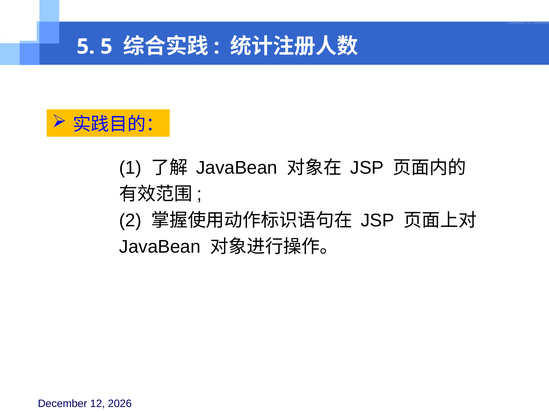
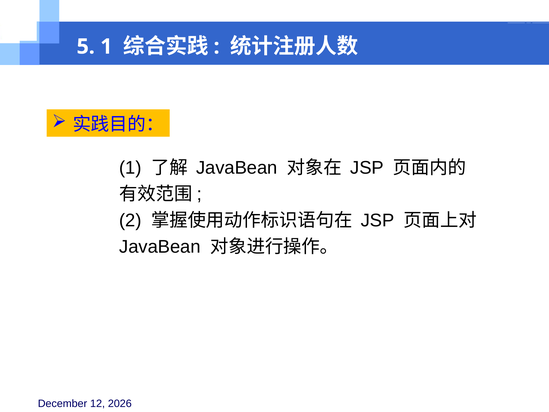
5 5: 5 -> 1 (106, 47)
